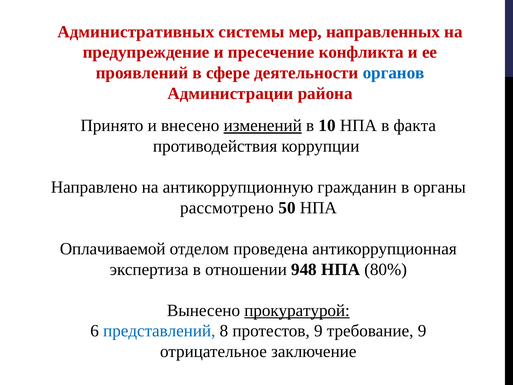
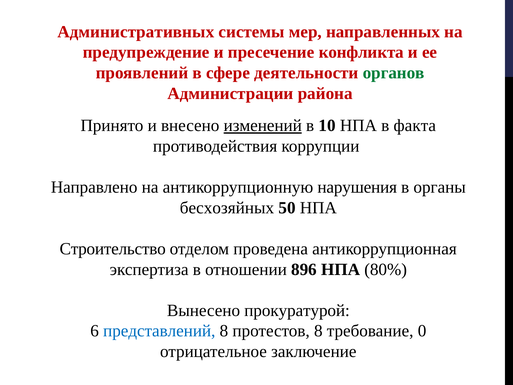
органов colour: blue -> green (394, 73)
гражданин: гражданин -> нарушения (357, 187)
рассмотрено: рассмотрено -> бесхозяйных (227, 208)
Оплачиваемой: Оплачиваемой -> Строительство (113, 249)
948: 948 -> 896 (304, 269)
прокуратурой underline: present -> none (297, 310)
протестов 9: 9 -> 8 (318, 331)
требование 9: 9 -> 0 (422, 331)
